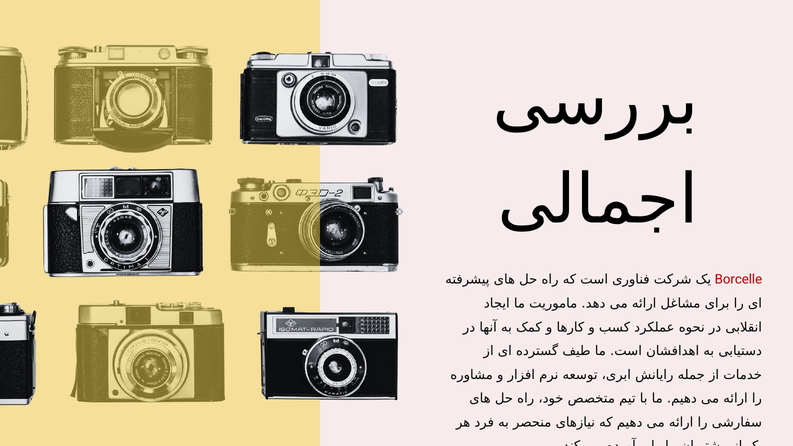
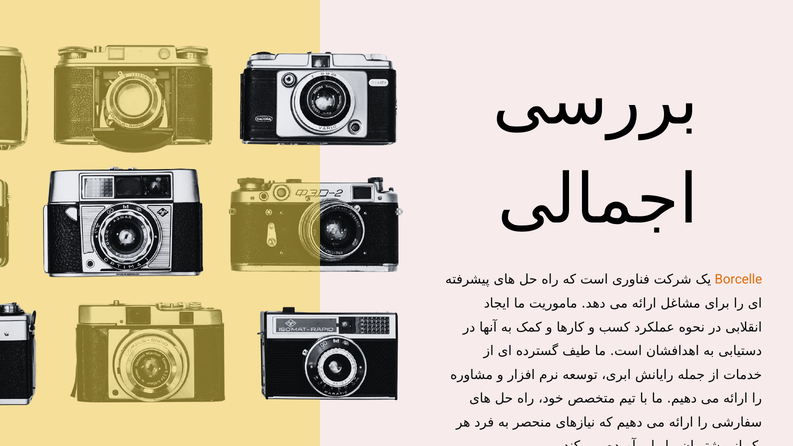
Borcelle colour: red -> orange (738, 280)
